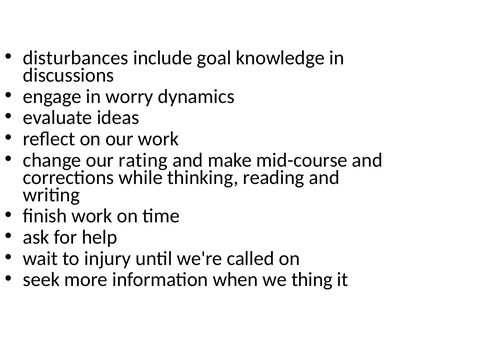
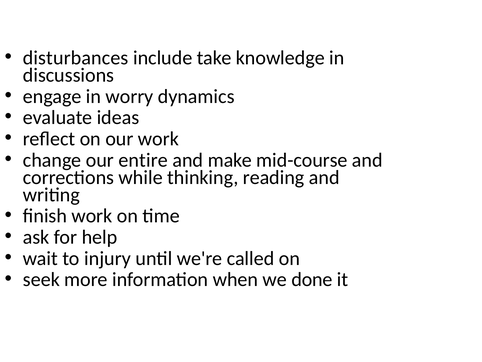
goal: goal -> take (214, 58)
rating: rating -> entire (143, 160)
thing: thing -> done (312, 279)
